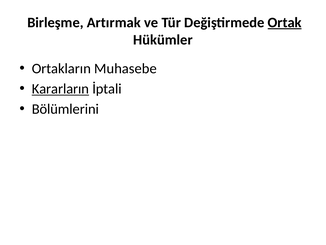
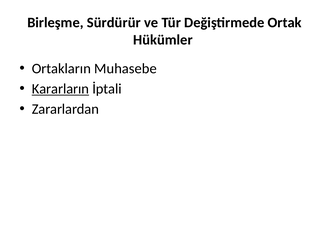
Artırmak: Artırmak -> Sürdürür (114, 22)
Ortak underline: present -> none (285, 22)
Bölümlerini: Bölümlerini -> Zararlardan (65, 109)
